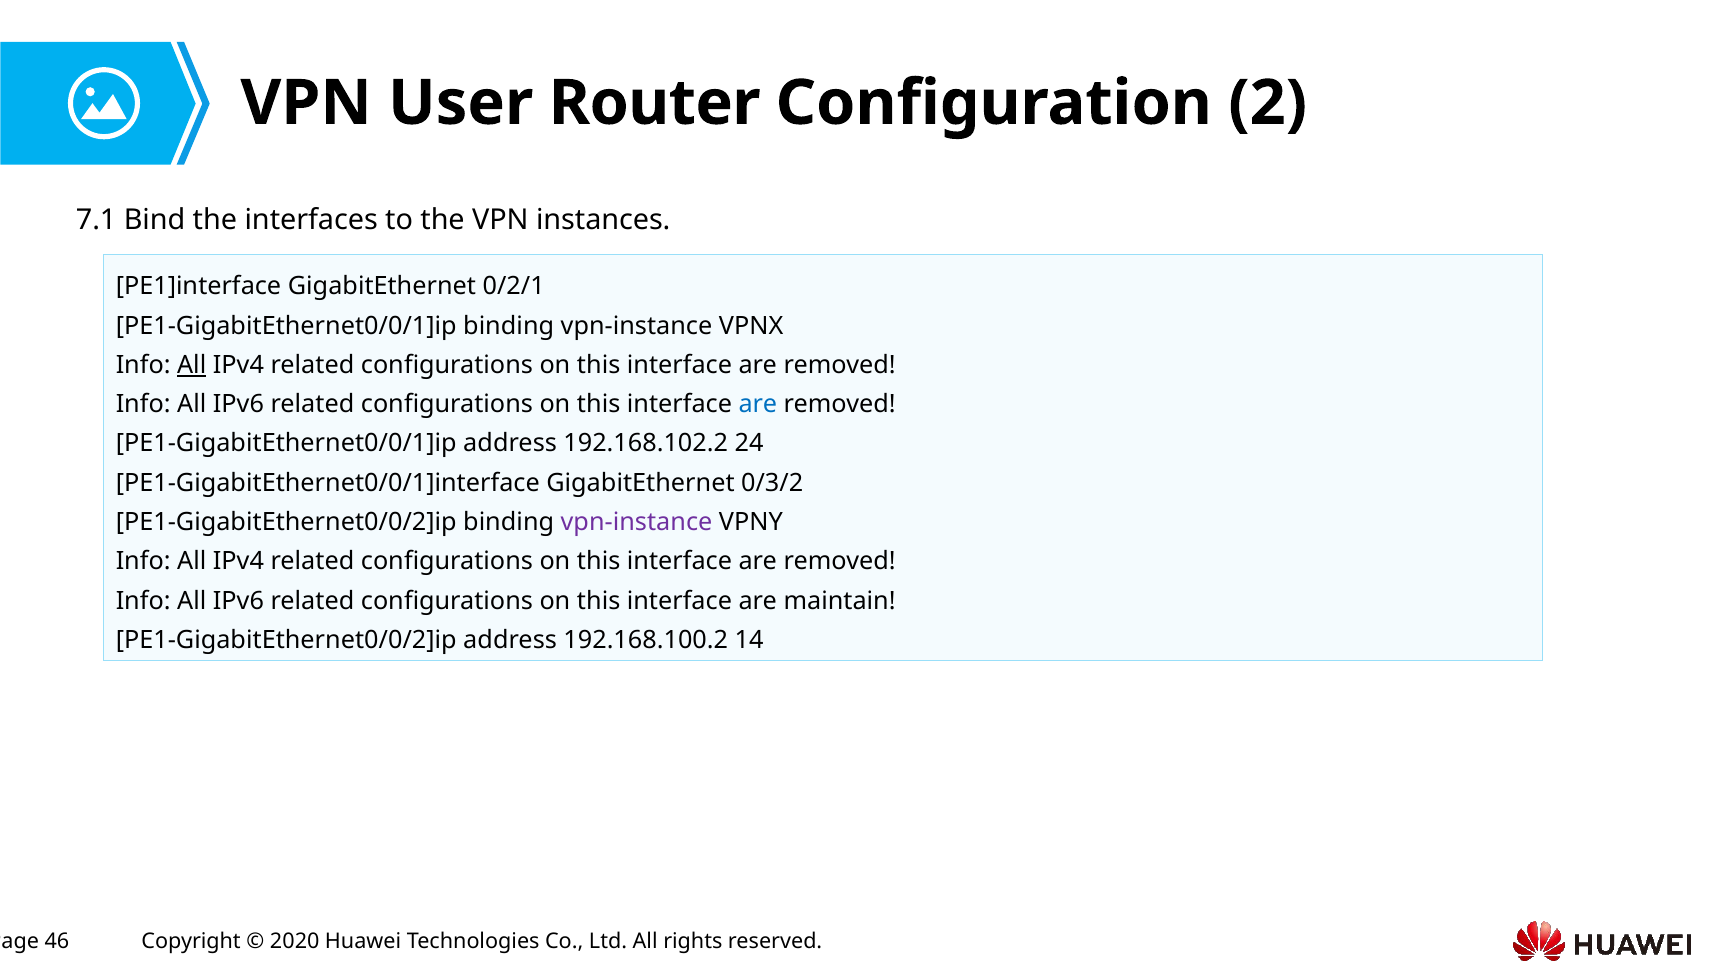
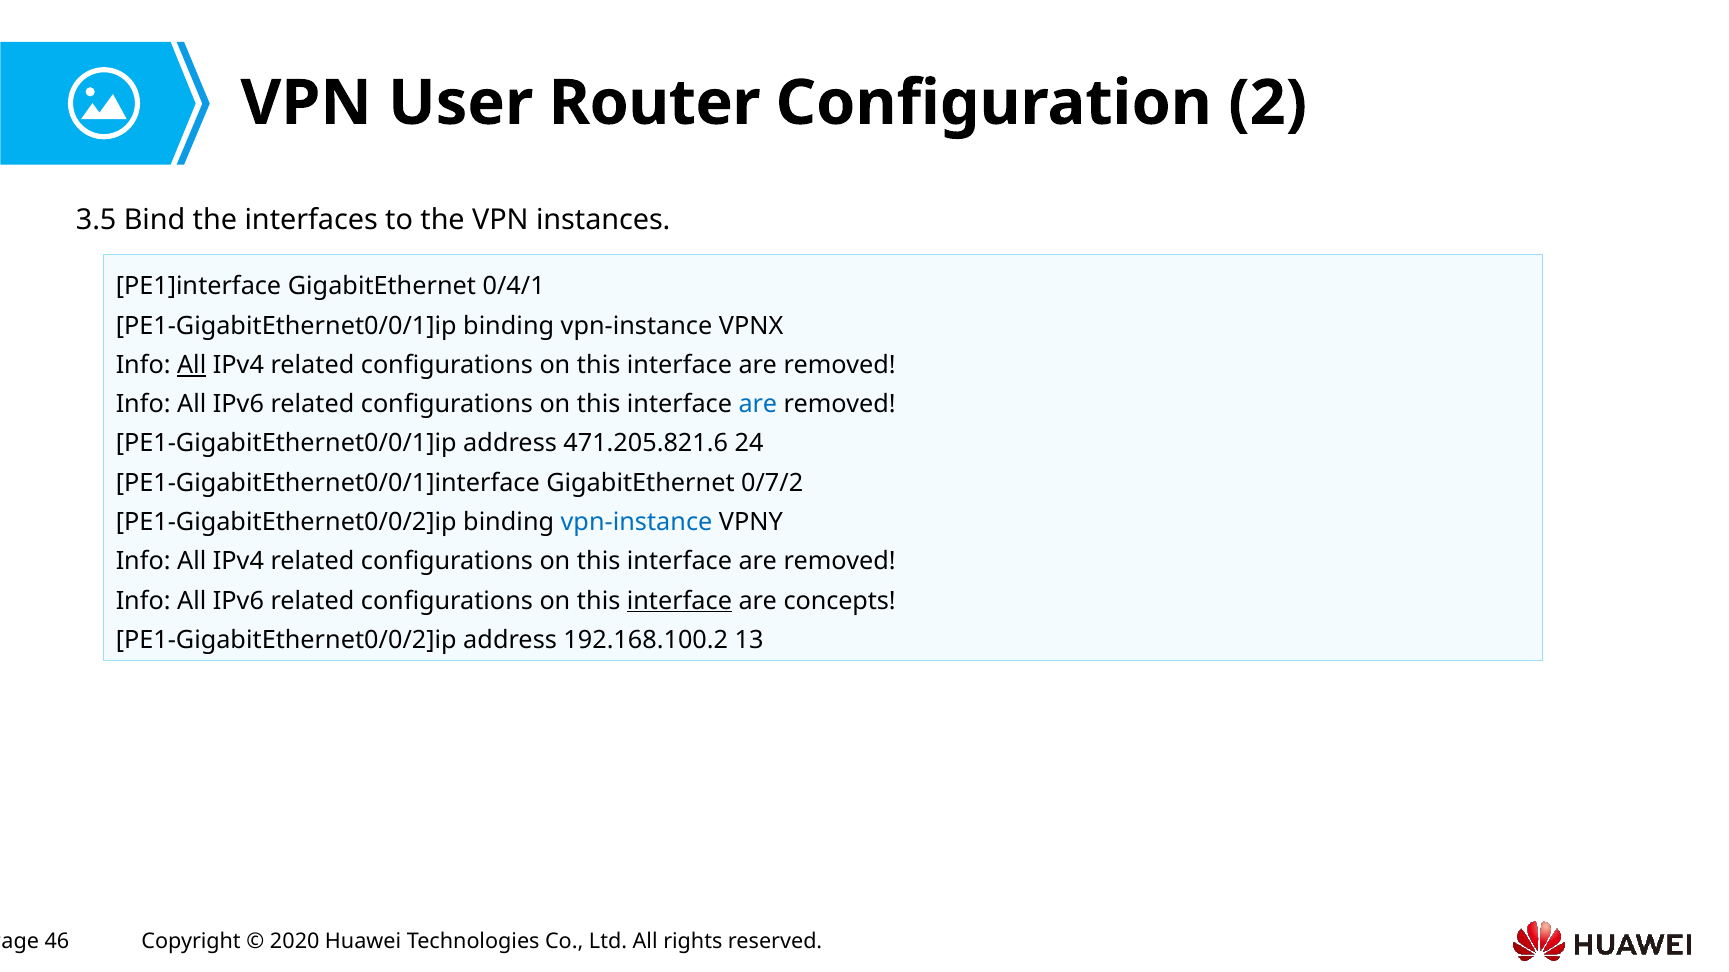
7.1: 7.1 -> 3.5 (96, 220)
0/2/1: 0/2/1 -> 0/4/1 (514, 287)
192.168.102.2: 192.168.102.2 -> 471.205.821.6 (646, 444)
0/3/2: 0/3/2 -> 0/7/2 (772, 483)
vpn-instance colour: purple -> blue (637, 523)
interface underline: none -> present (679, 601)
maintain: maintain -> concepts (840, 601)
14: 14 -> 13 (749, 640)
